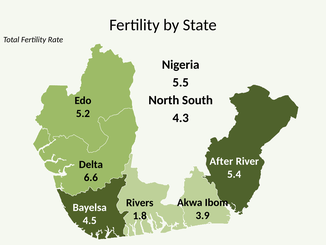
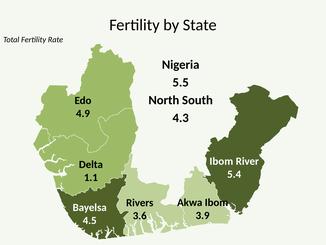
5.2: 5.2 -> 4.9 (83, 113)
After: After -> Ibom (221, 161)
6.6: 6.6 -> 1.1 (91, 177)
1.8: 1.8 -> 3.6 (140, 215)
